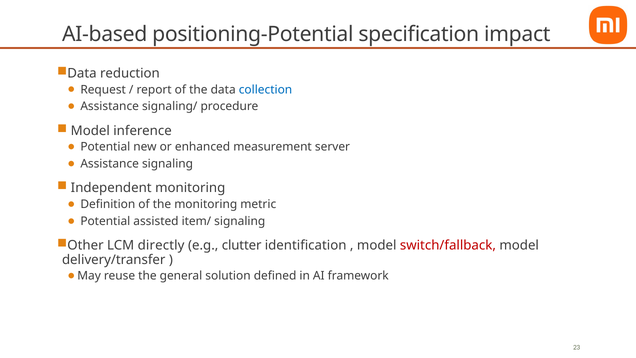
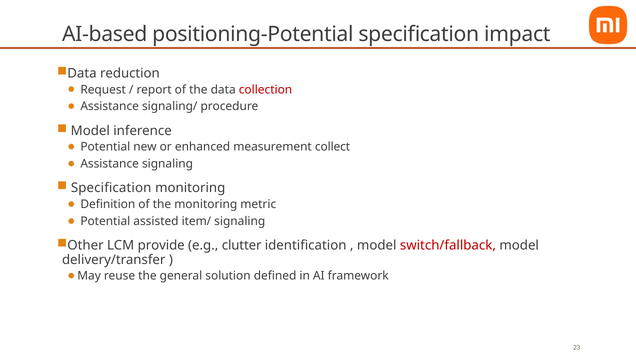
collection colour: blue -> red (266, 90)
server: server -> collect (333, 147)
Independent: Independent -> Specification (111, 188)
directly: directly -> provide (161, 245)
